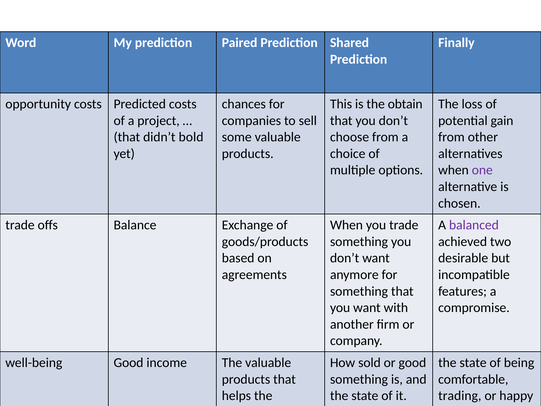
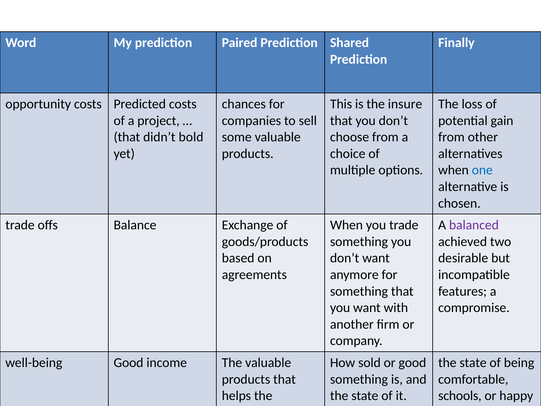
obtain: obtain -> insure (405, 104)
one colour: purple -> blue (482, 170)
trading: trading -> schools (460, 396)
